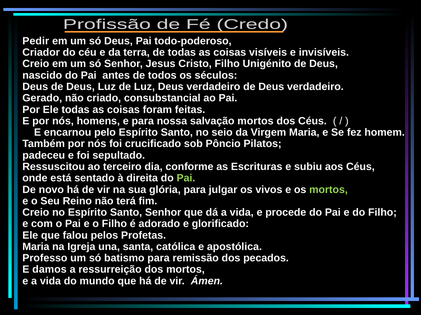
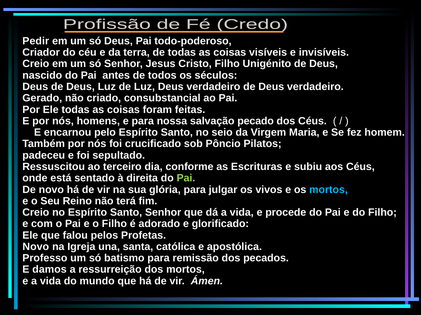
salvação mortos: mortos -> pecado (256, 121)
mortos colour: light green -> light blue (328, 190)
Maria: Maria -> Novo (36, 247)
